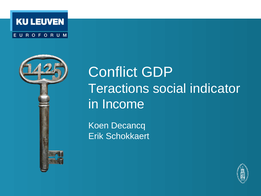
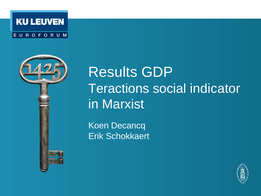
Conflict: Conflict -> Results (113, 72)
Income: Income -> Marxist (123, 104)
